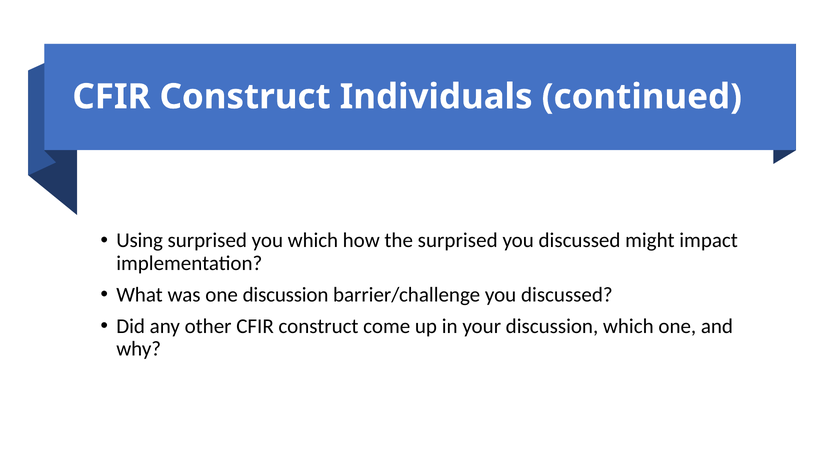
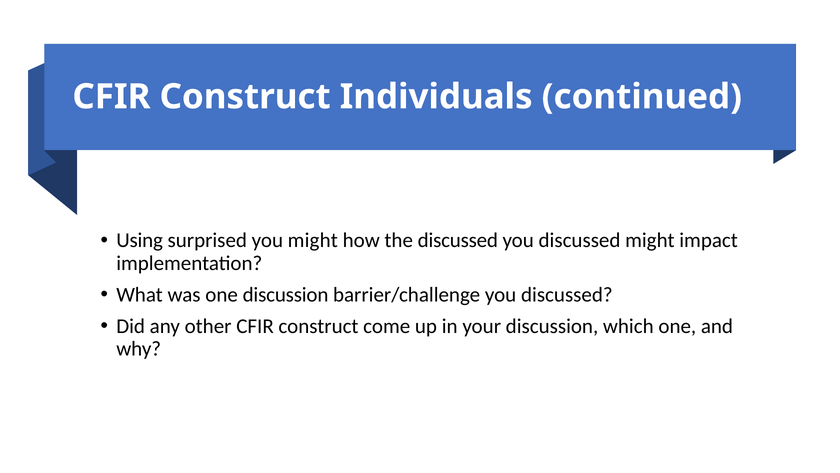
you which: which -> might (313, 240)
the surprised: surprised -> discussed (458, 240)
